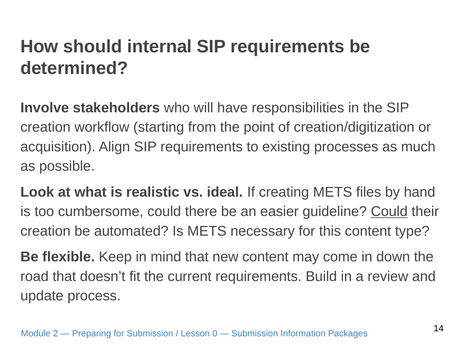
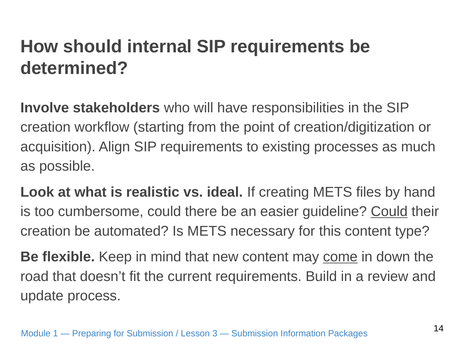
come underline: none -> present (340, 257)
2: 2 -> 1 (56, 334)
0: 0 -> 3 (215, 334)
